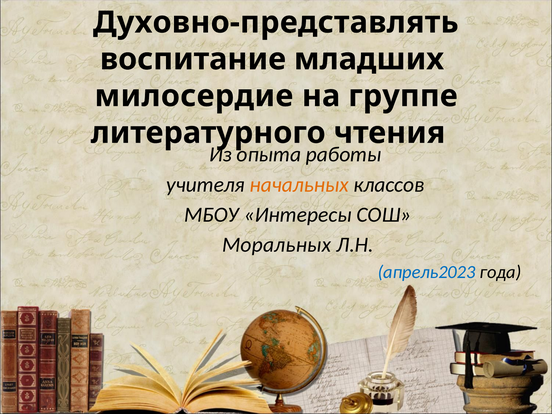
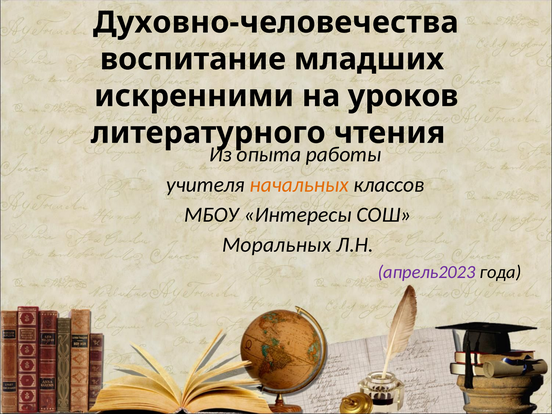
Духовно-представлять: Духовно-представлять -> Духовно-человечества (276, 22)
милосердие: милосердие -> искренними (194, 96)
группе: группе -> уроков (403, 96)
апрель2023 colour: blue -> purple (427, 272)
